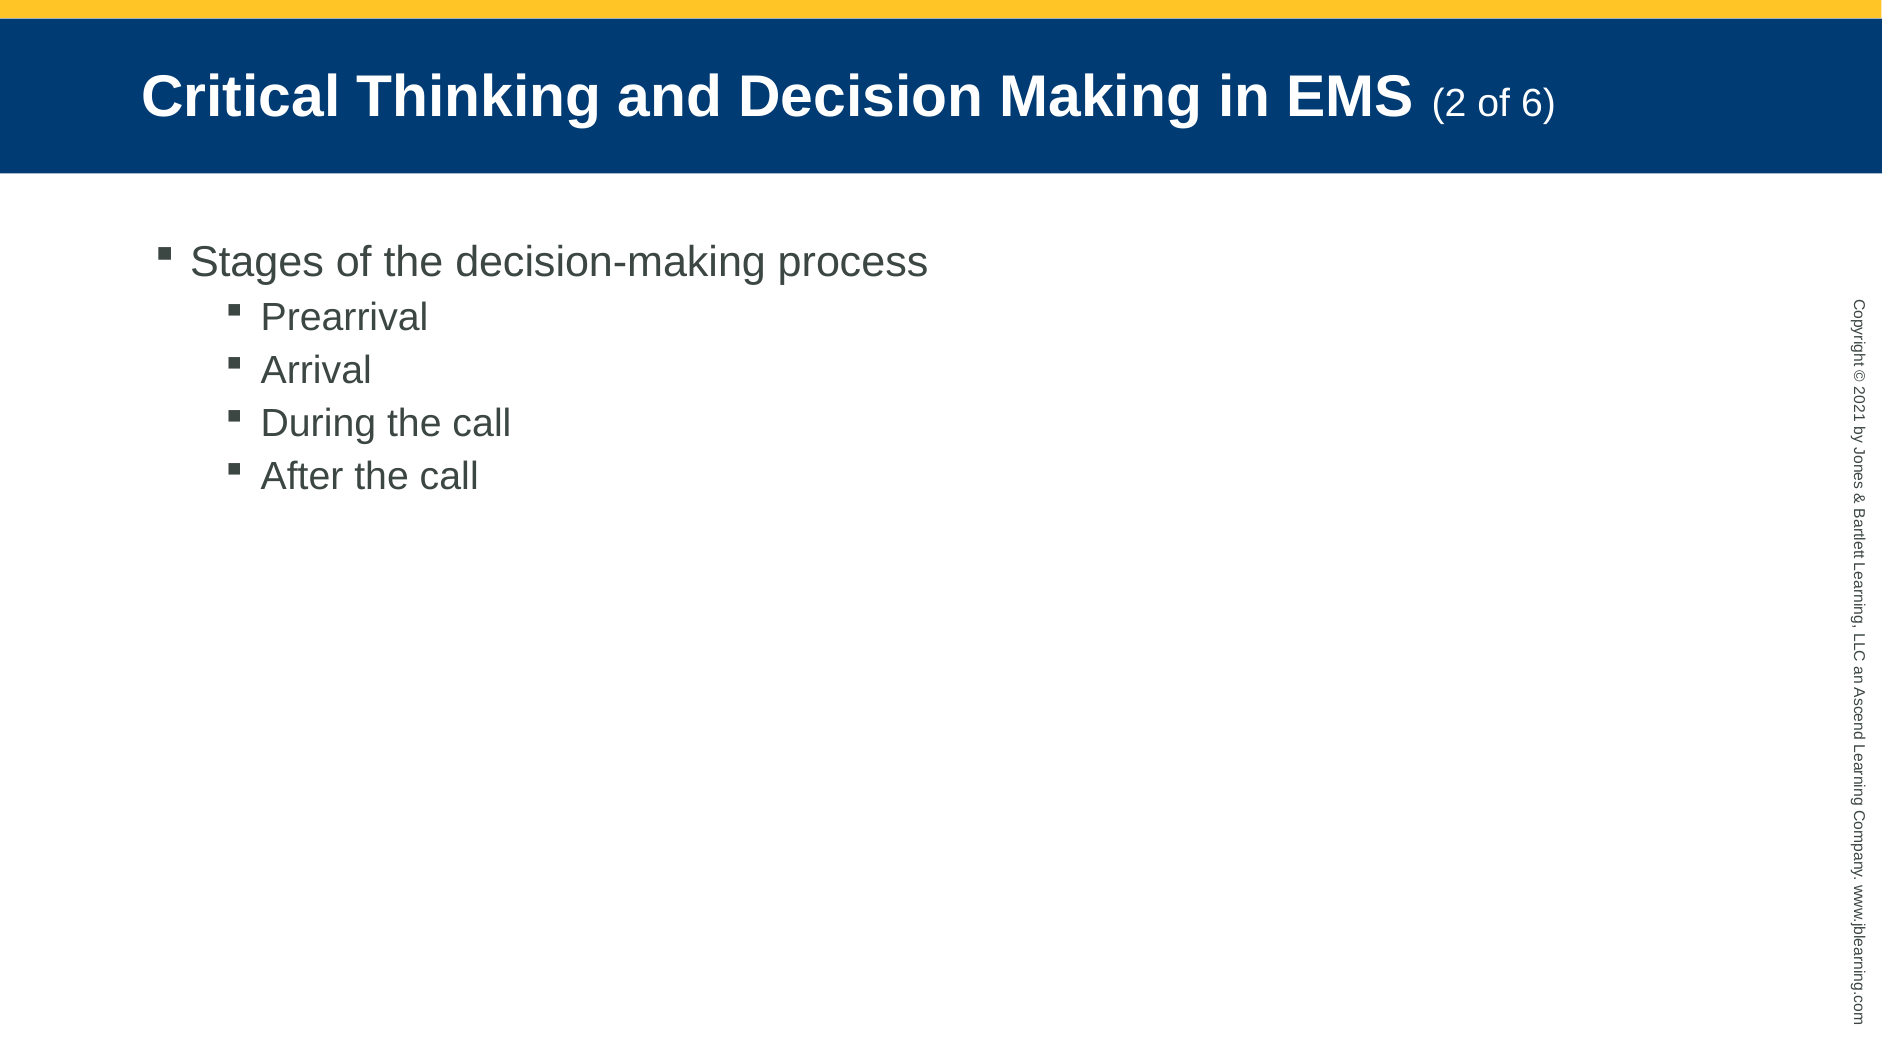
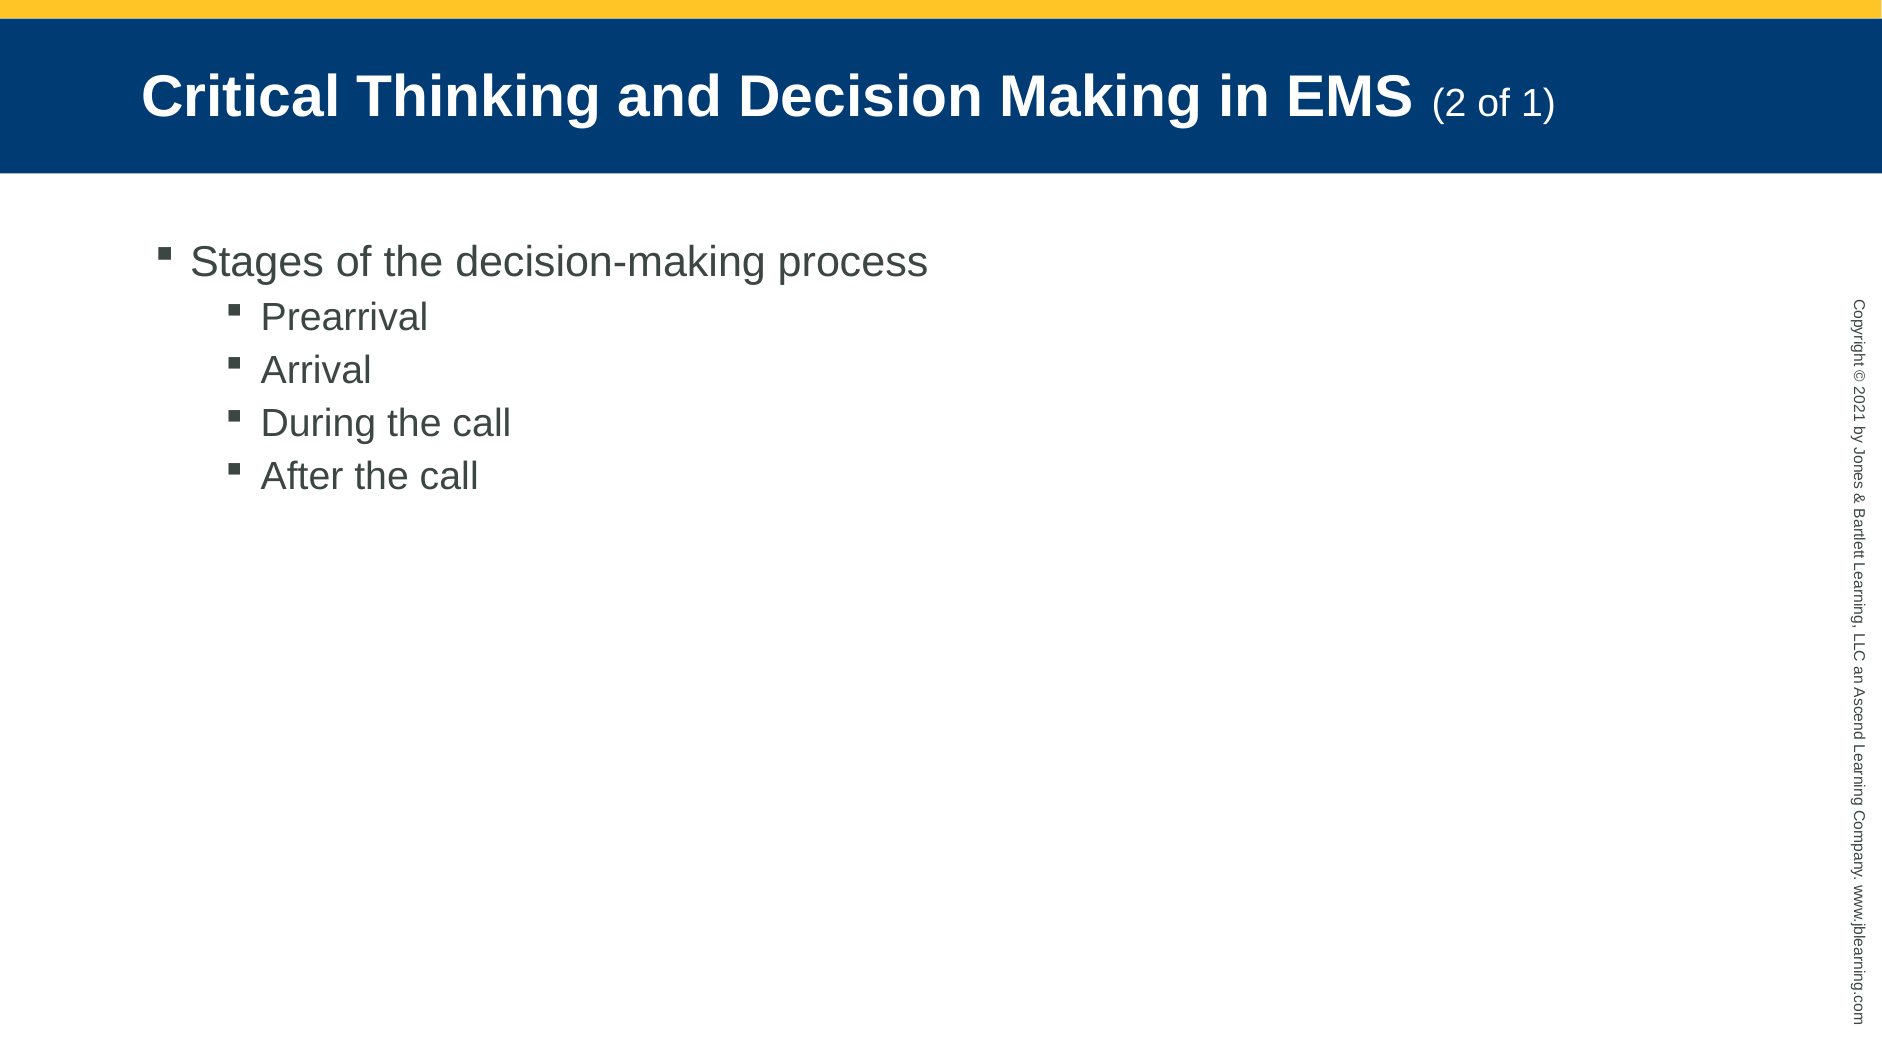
of 6: 6 -> 1 (1538, 103)
